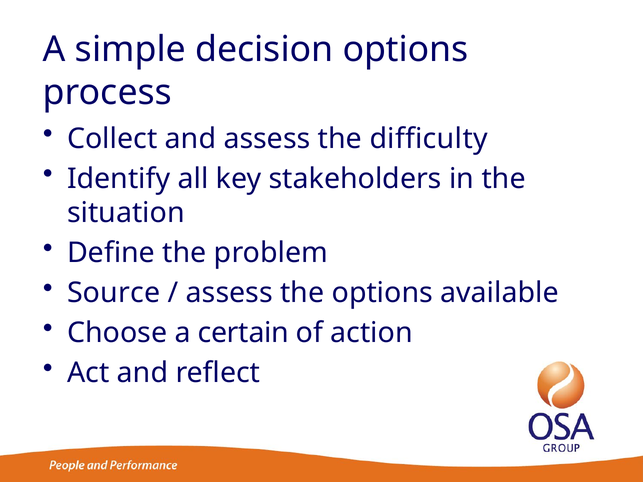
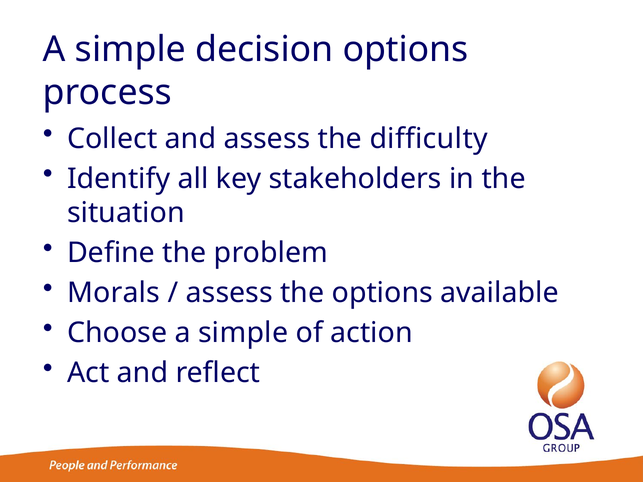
Source: Source -> Morals (114, 293)
Choose a certain: certain -> simple (243, 333)
